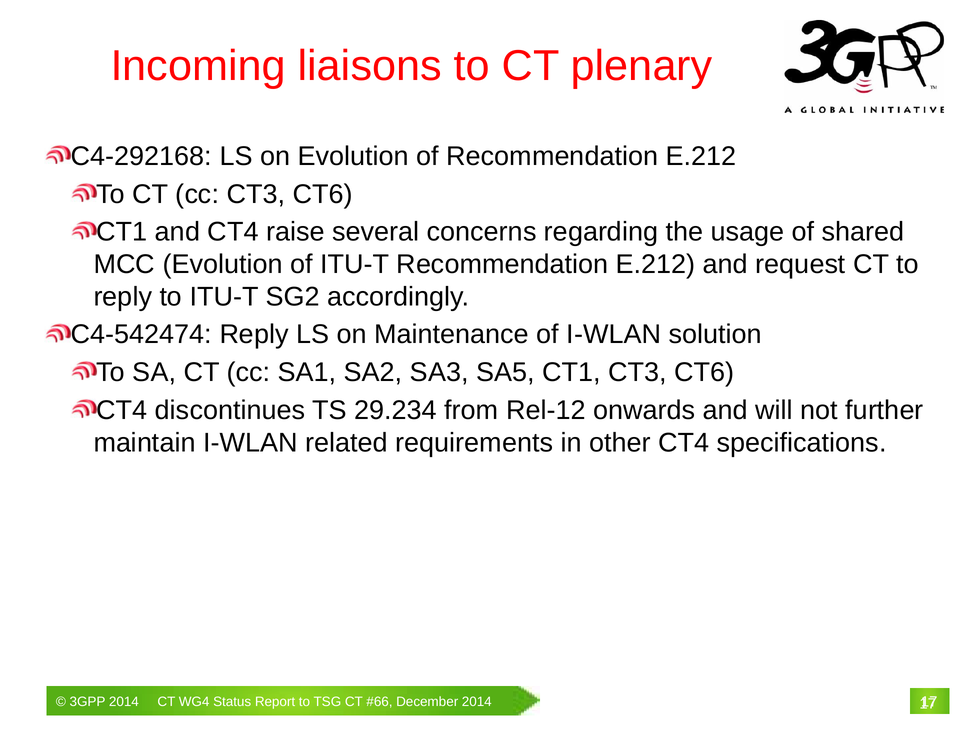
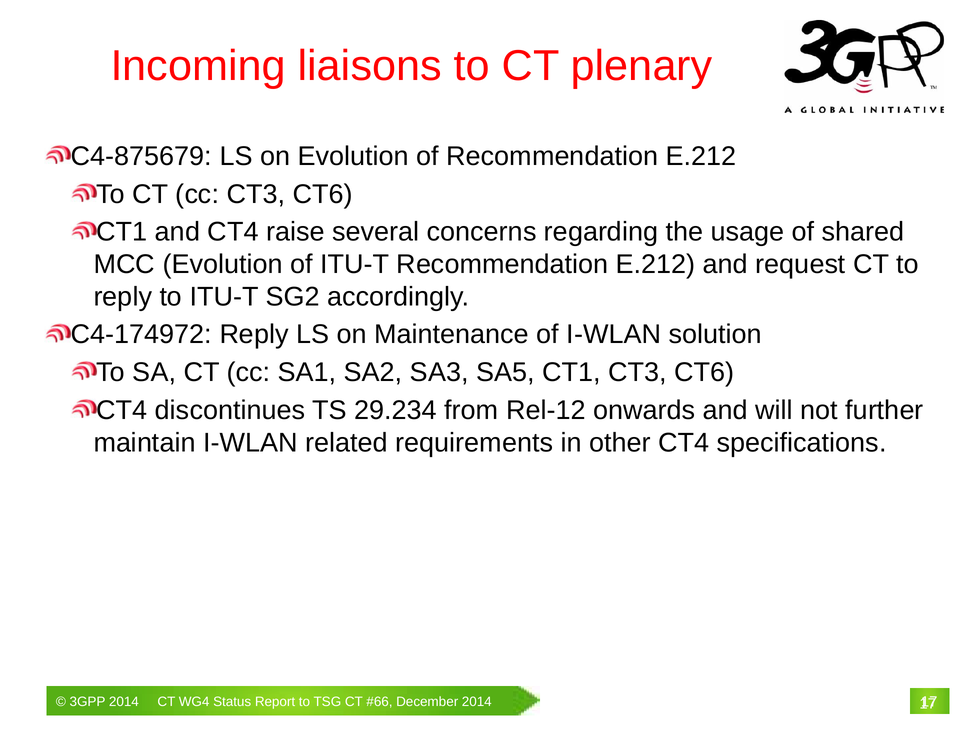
C4-292168: C4-292168 -> C4-875679 (141, 156)
C4-542474: C4-542474 -> C4-174972 (141, 335)
